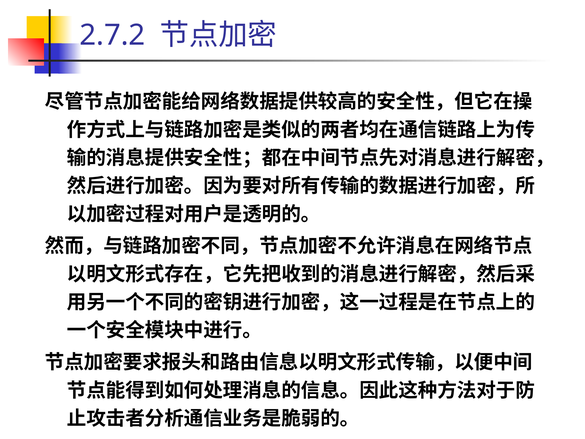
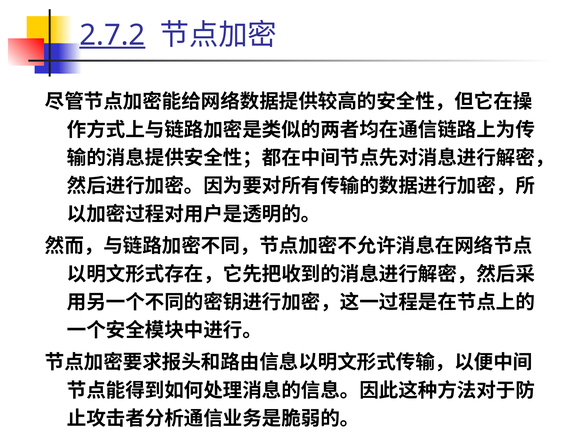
2.7.2 underline: none -> present (112, 35)
